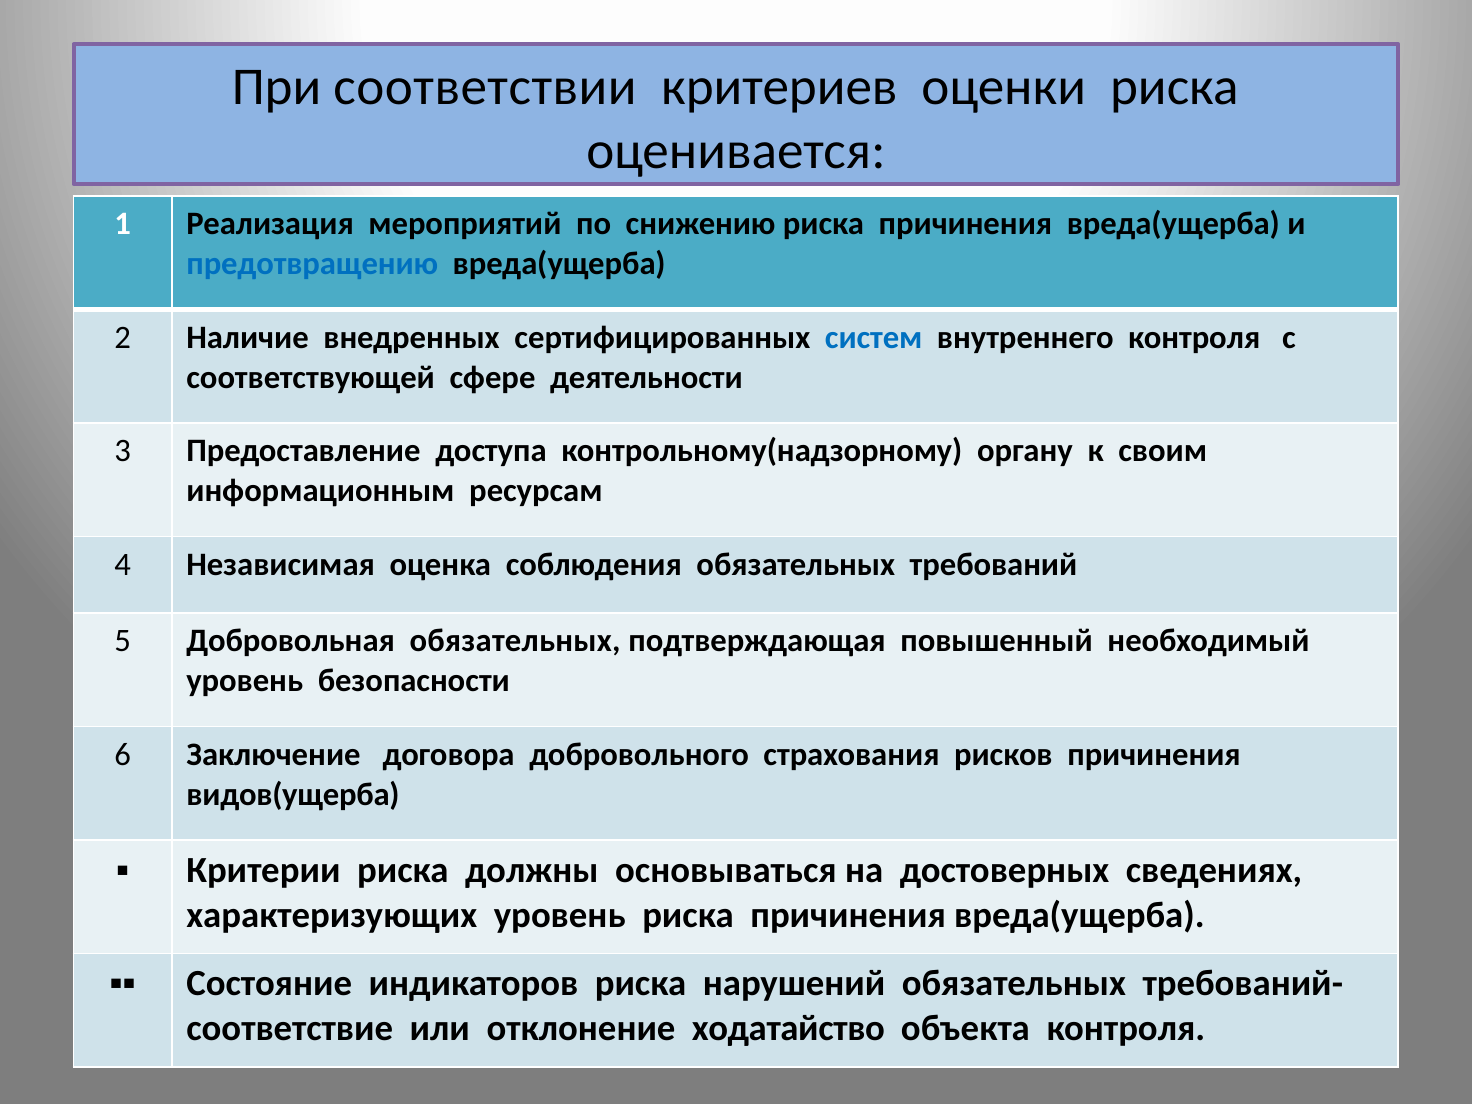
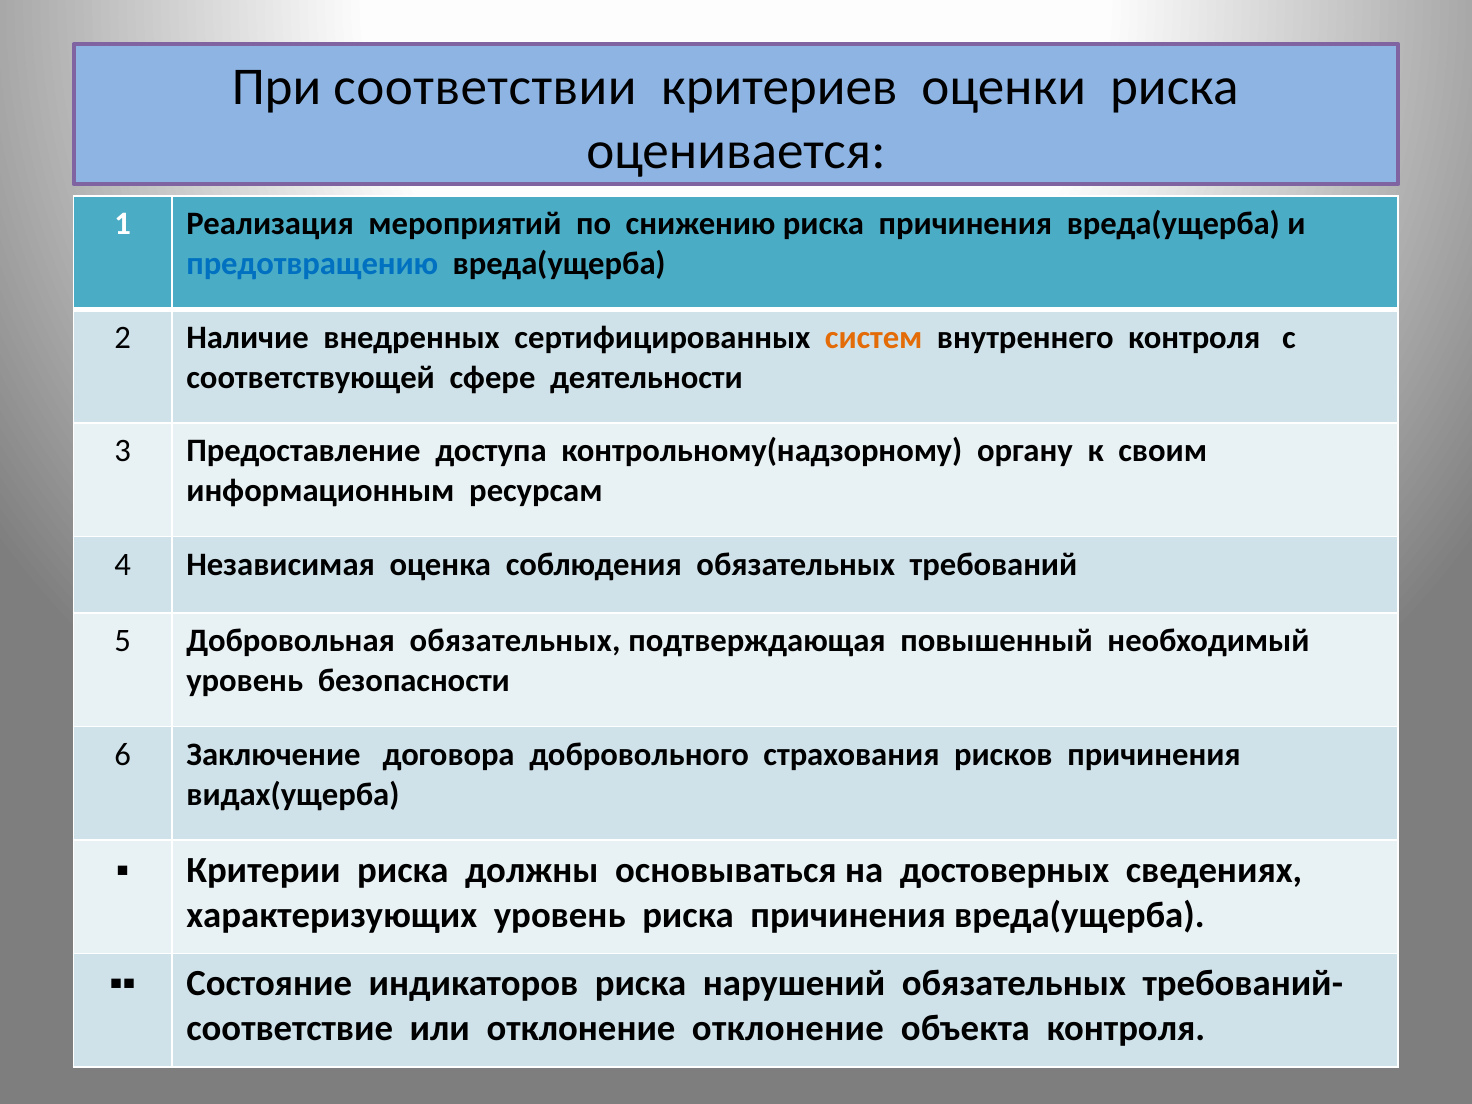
систем colour: blue -> orange (874, 337)
видов(ущерба: видов(ущерба -> видах(ущерба (293, 794)
отклонение ходатайство: ходатайство -> отклонение (788, 1029)
